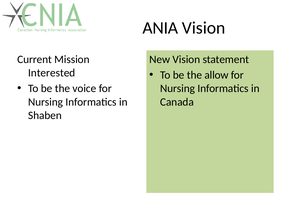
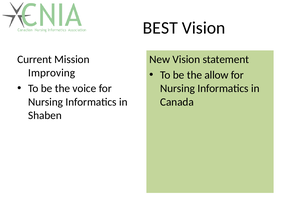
ANIA: ANIA -> BEST (160, 28)
Interested: Interested -> Improving (52, 73)
